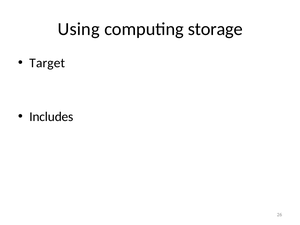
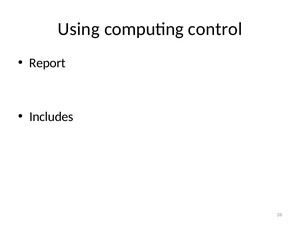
storage: storage -> control (215, 29)
Target: Target -> Report (47, 63)
